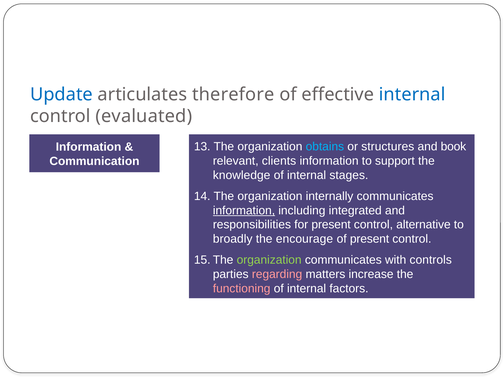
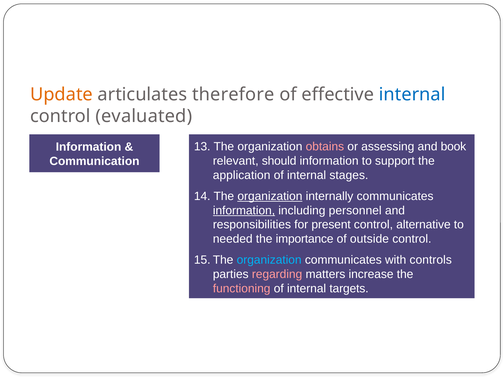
Update colour: blue -> orange (62, 94)
obtains colour: light blue -> pink (325, 147)
structures: structures -> assessing (388, 147)
clients: clients -> should (279, 161)
knowledge: knowledge -> application (242, 175)
organization underline: none -> present (270, 196)
integrated: integrated -> personnel (355, 210)
broadly: broadly -> needed (233, 239)
encourage: encourage -> importance (305, 239)
of present: present -> outside (369, 239)
organization colour: light green -> light blue (269, 260)
factors: factors -> targets (349, 289)
